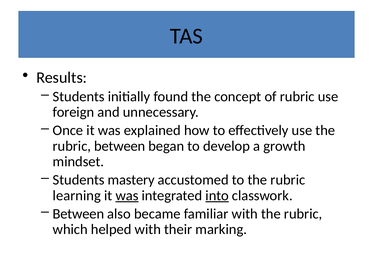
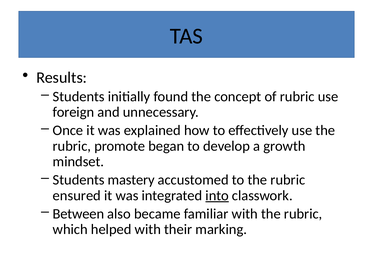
rubric between: between -> promote (120, 146)
learning: learning -> ensured (77, 196)
was underline: present -> none (127, 196)
